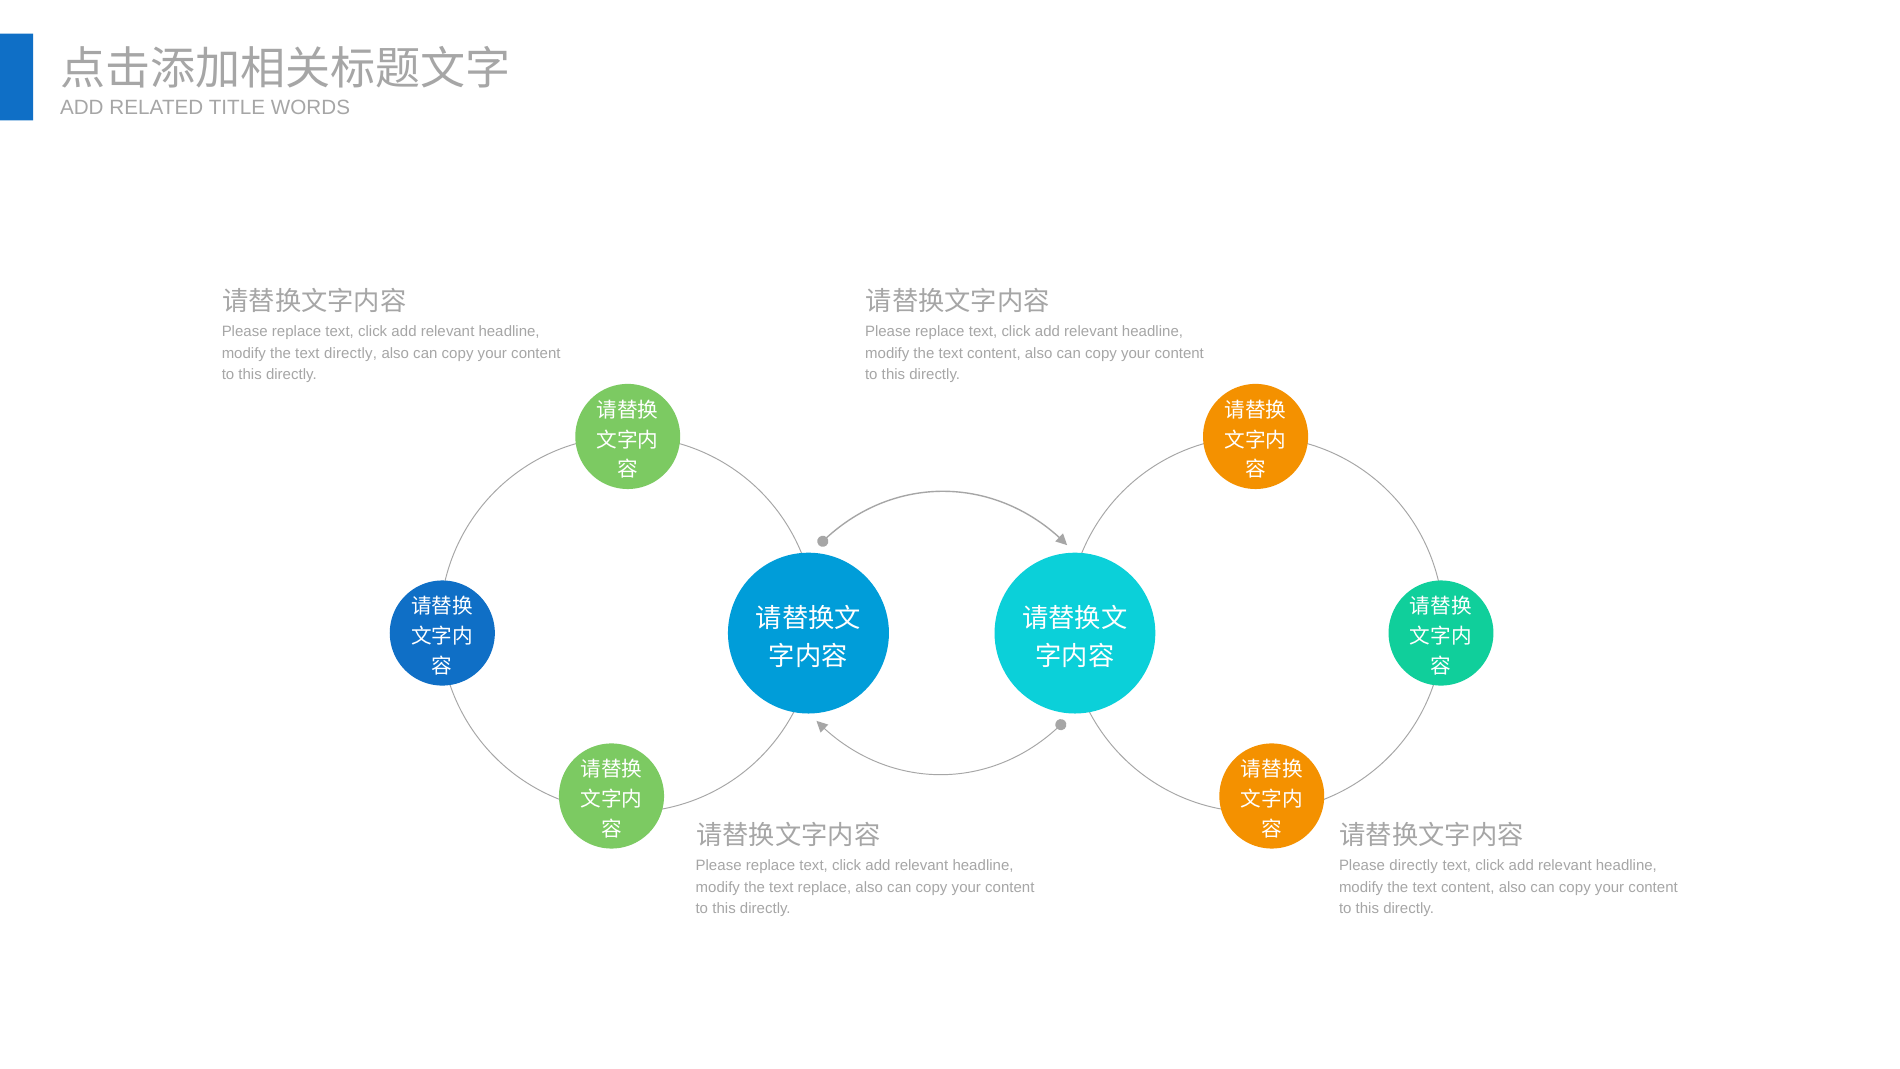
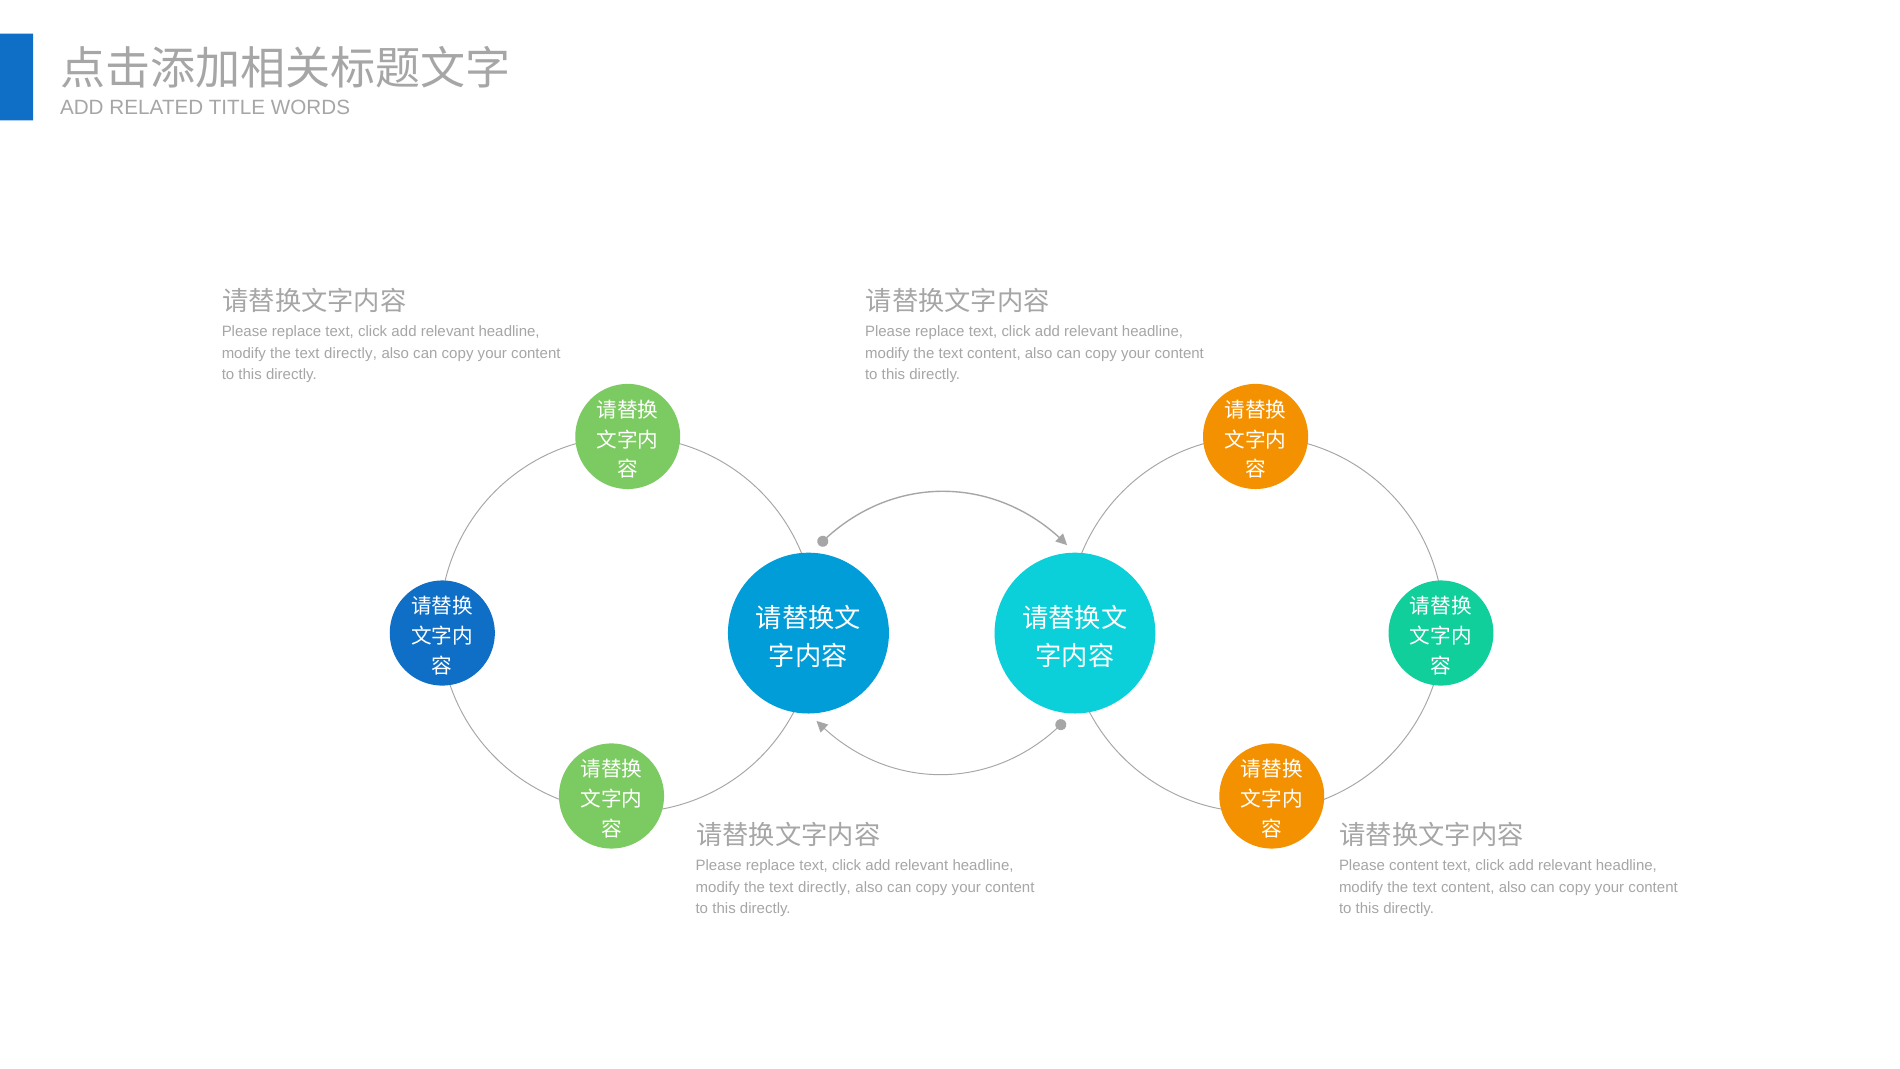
Please directly: directly -> content (1414, 866)
replace: replace -> directly (824, 887)
